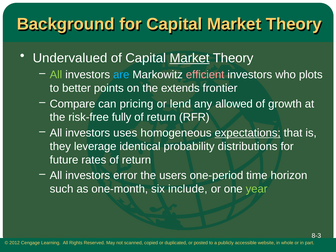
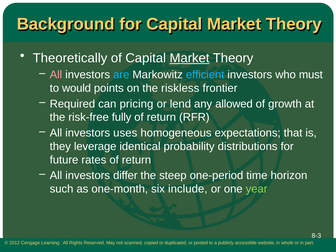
Undervalued: Undervalued -> Theoretically (70, 58)
All colour: light green -> pink (56, 75)
efficient colour: pink -> light blue (205, 75)
plots: plots -> must (311, 75)
better: better -> would (77, 88)
extends: extends -> riskless (180, 88)
Compare: Compare -> Required (72, 104)
expectations underline: present -> none (248, 133)
error: error -> differ (125, 175)
users: users -> steep (173, 175)
